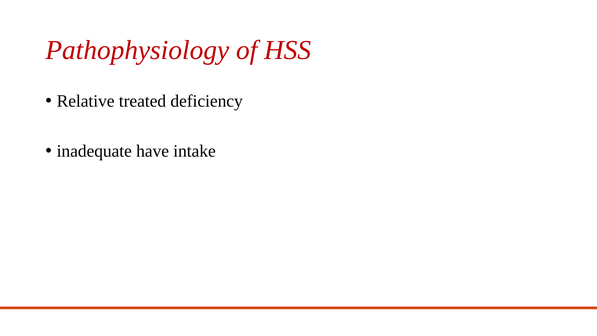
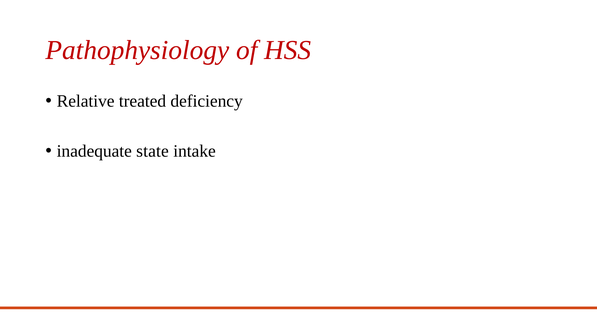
have: have -> state (153, 151)
